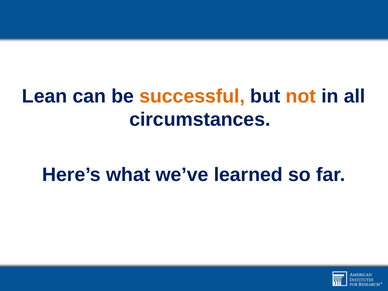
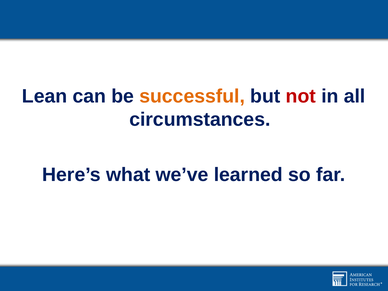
not colour: orange -> red (301, 96)
